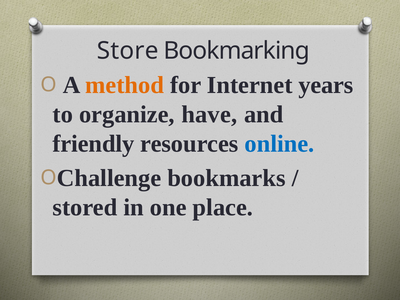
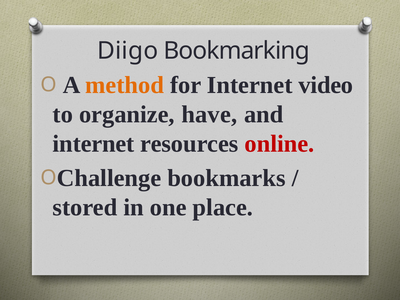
Store: Store -> Diigo (128, 51)
years: years -> video (326, 85)
friendly: friendly -> internet (93, 144)
online colour: blue -> red (279, 144)
